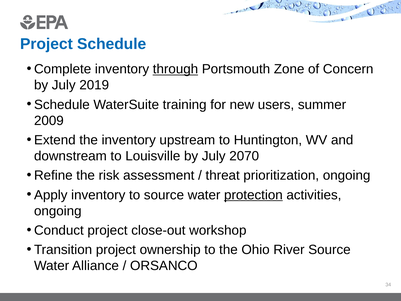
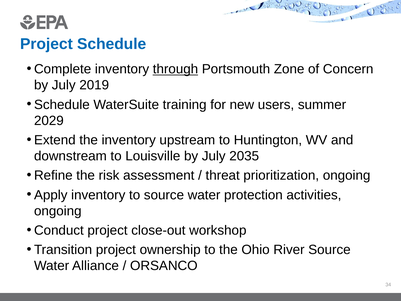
2009: 2009 -> 2029 (49, 121)
2070: 2070 -> 2035 (244, 156)
protection underline: present -> none (253, 195)
